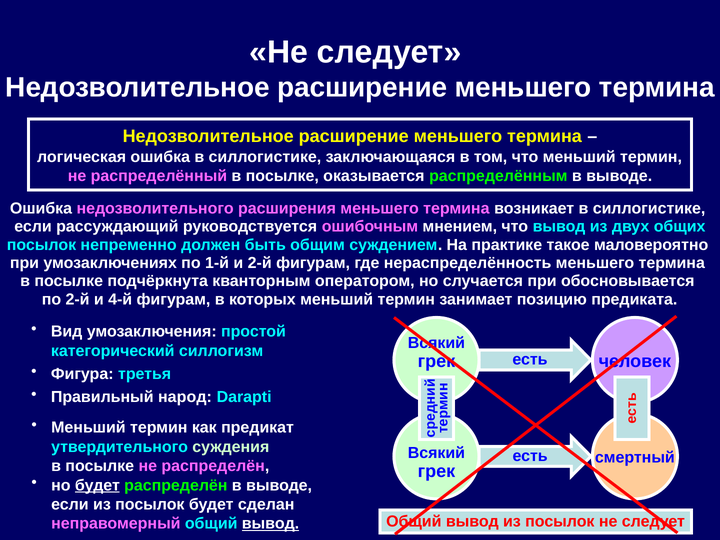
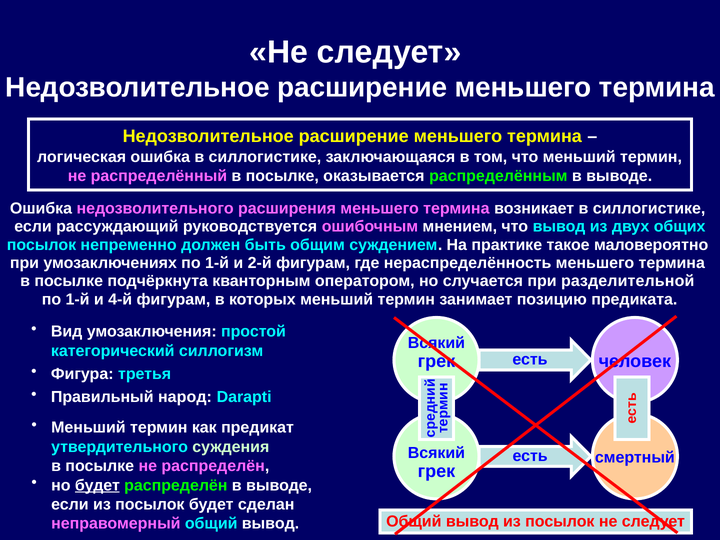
обосновывается: обосновывается -> разделительной (628, 281)
2-й: 2-й -> 1-й (78, 299)
вывод underline: present -> none (270, 524)
